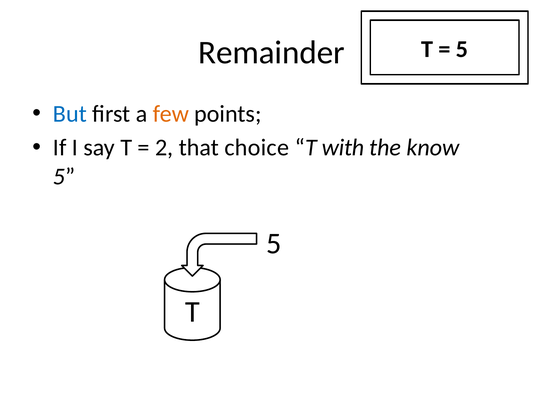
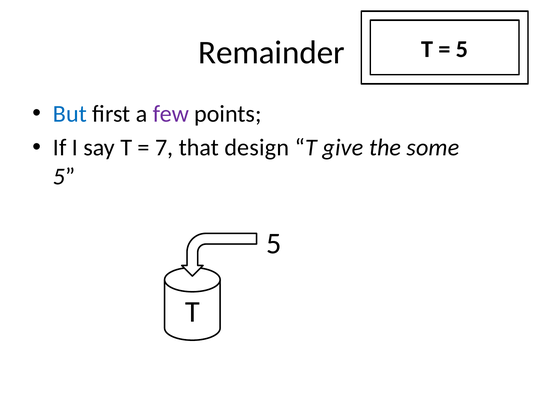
few colour: orange -> purple (171, 114)
2: 2 -> 7 (164, 148)
choice: choice -> design (257, 148)
with: with -> give (343, 148)
know: know -> some (433, 148)
